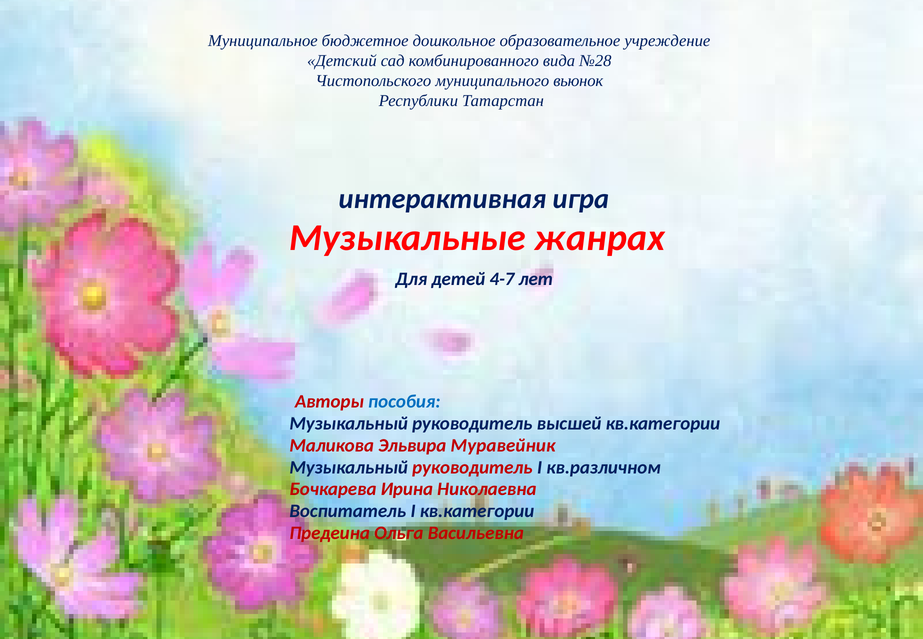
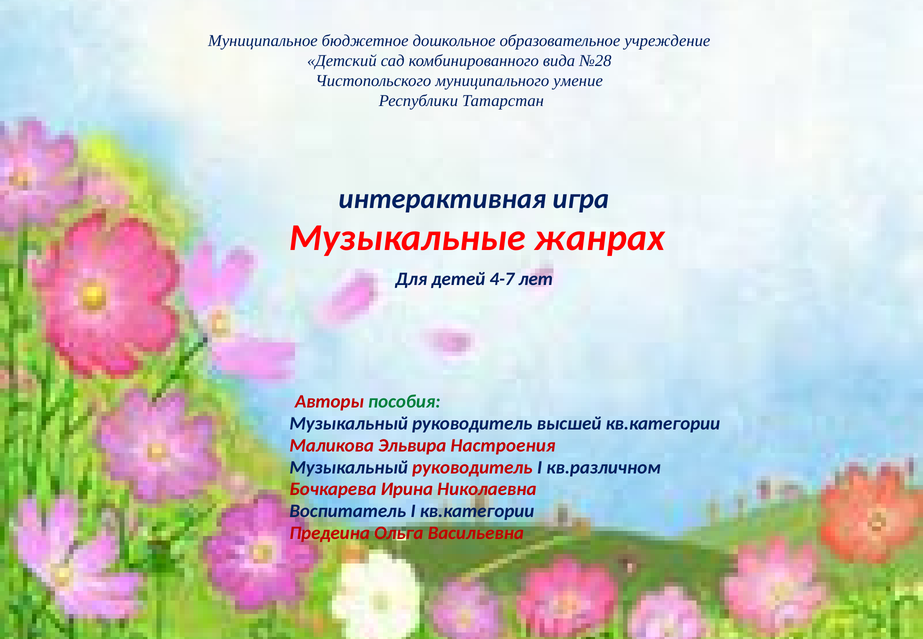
вьюнок: вьюнок -> умение (578, 81)
пособия colour: blue -> green (404, 401)
Муравейник: Муравейник -> Настроения (503, 445)
